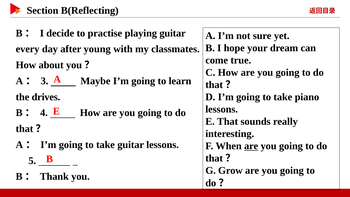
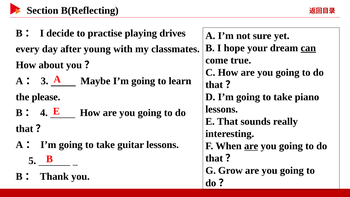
playing guitar: guitar -> drives (173, 33)
can underline: none -> present (308, 48)
drives: drives -> please (46, 97)
